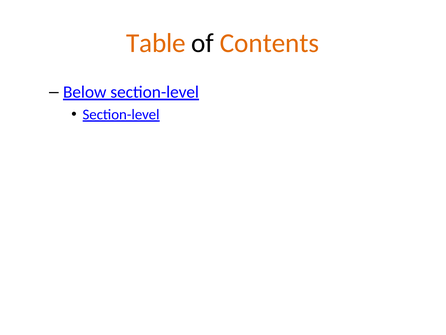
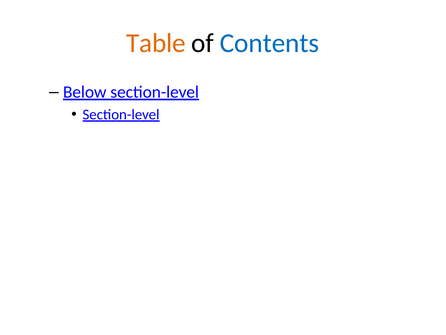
Contents colour: orange -> blue (270, 43)
